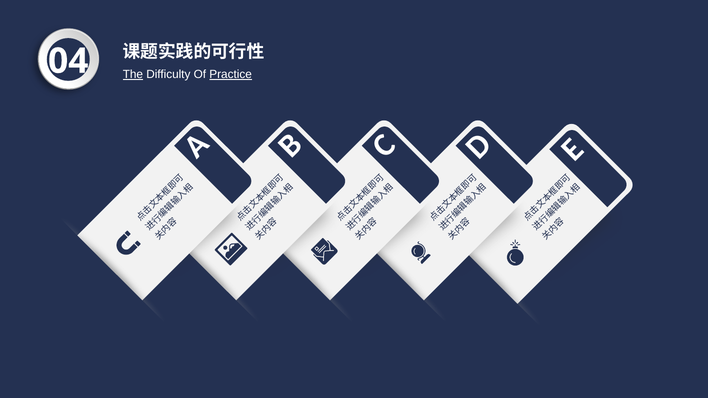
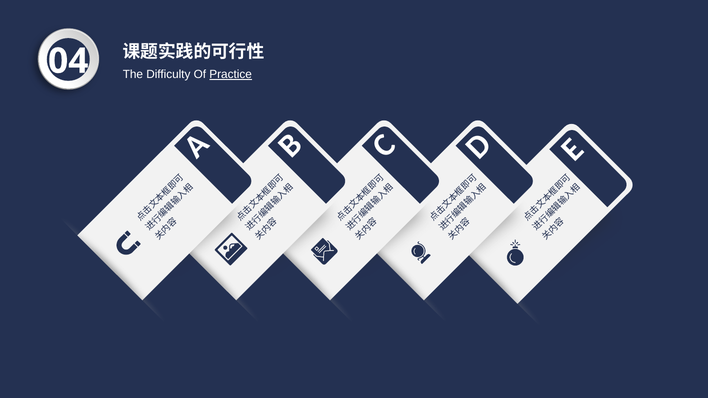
The underline: present -> none (133, 75)
